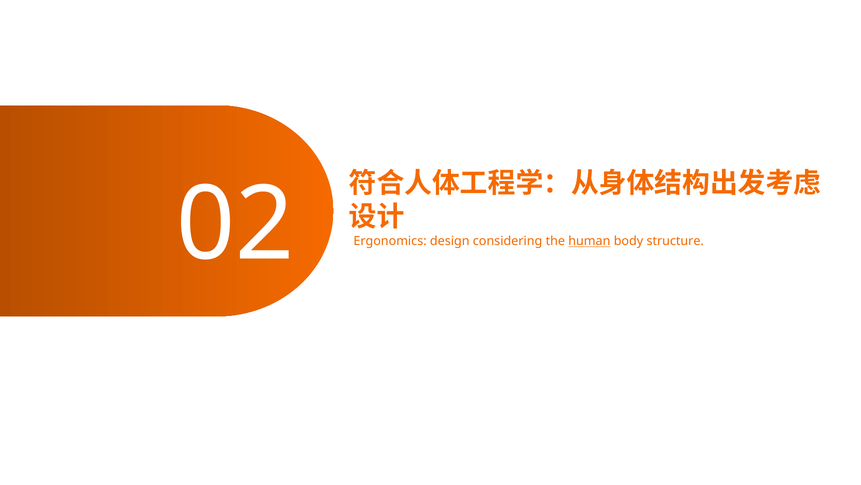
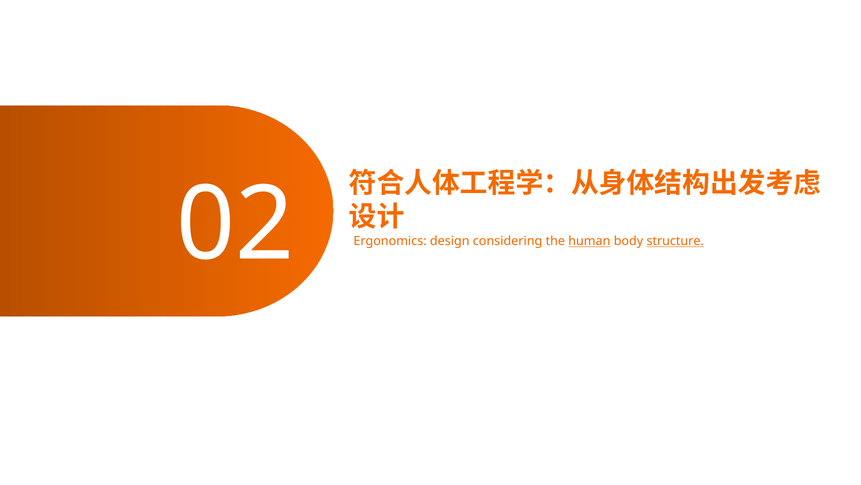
structure underline: none -> present (675, 241)
